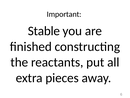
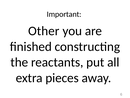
Stable: Stable -> Other (44, 31)
